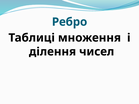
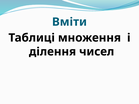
Ребро: Ребро -> Вміти (69, 22)
